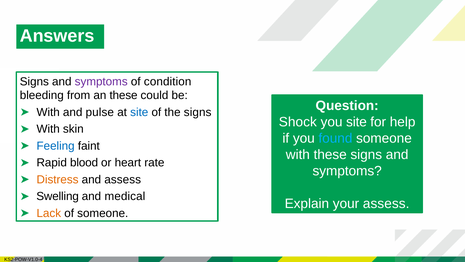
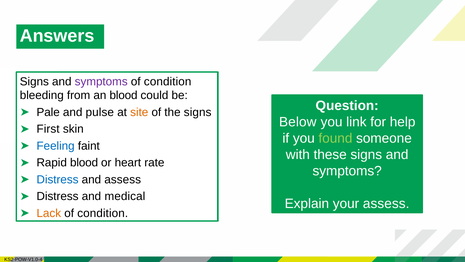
an these: these -> blood (124, 95)
With: With -> Pale (48, 112)
site colour: blue -> orange (139, 112)
Shock: Shock -> Below (298, 122)
you site: site -> link (356, 122)
With: With -> First (48, 129)
found colour: light blue -> light green (335, 138)
Distress colour: orange -> blue (58, 179)
Swelling: Swelling -> Distress (58, 196)
someone: someone -> condition (103, 213)
